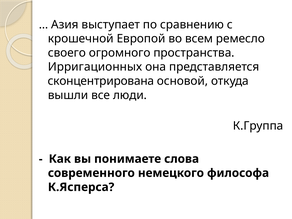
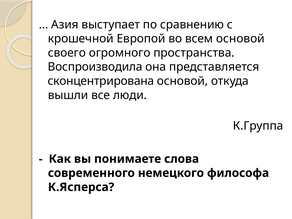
всем ремесло: ремесло -> основой (240, 39)
Ирригационных: Ирригационных -> Воспроизводила (95, 67)
